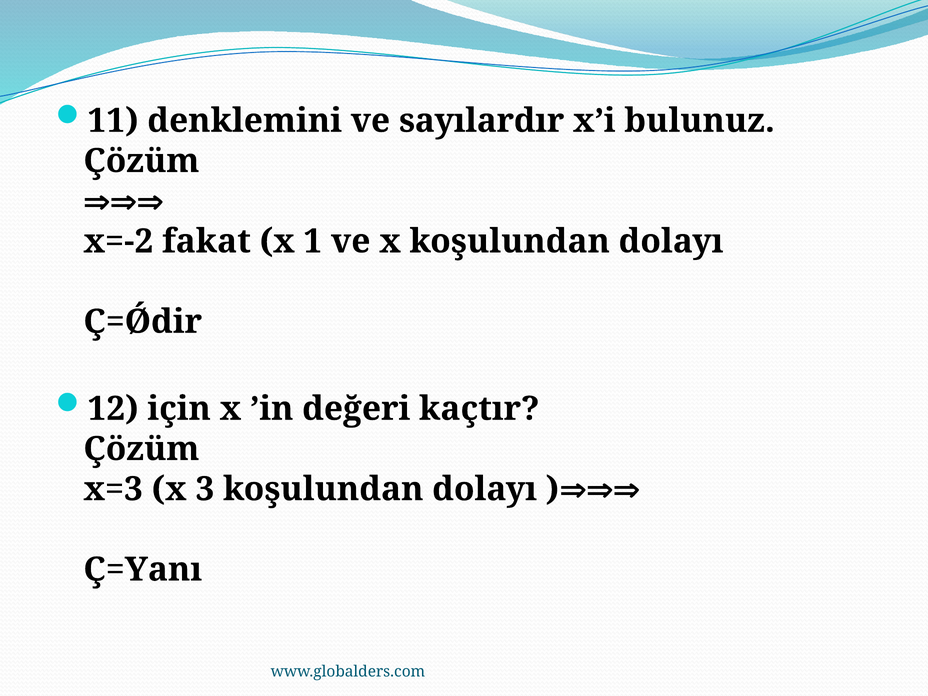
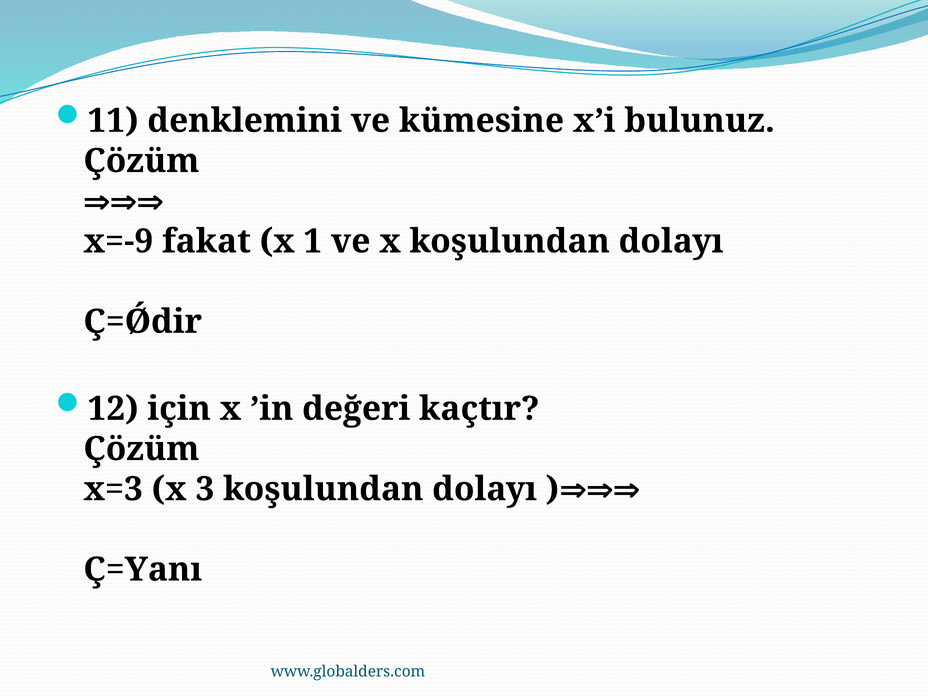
sayılardır: sayılardır -> kümesine (482, 121)
x=-2: x=-2 -> x=-9 (118, 241)
